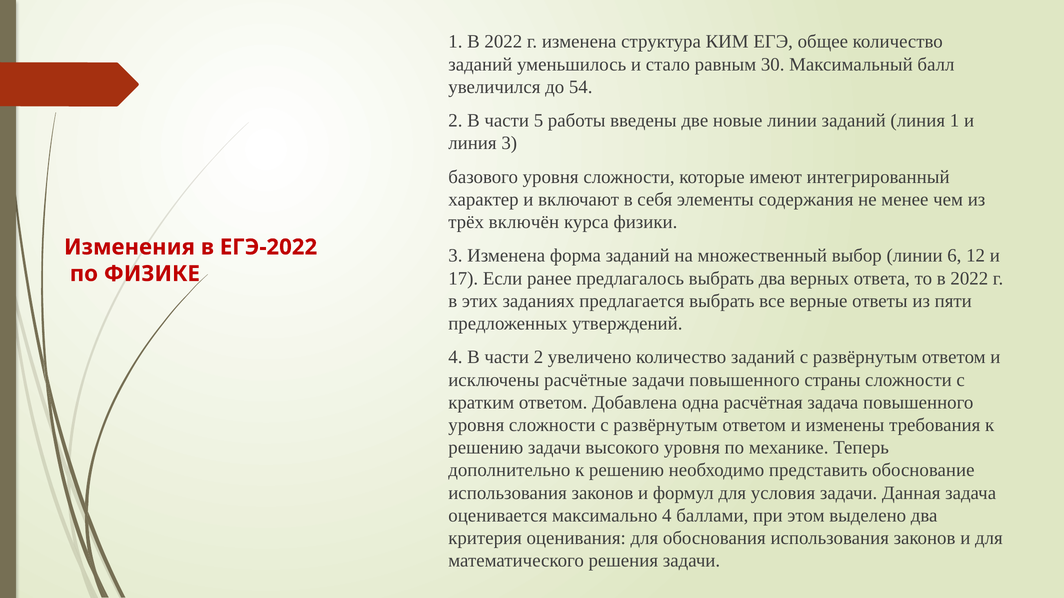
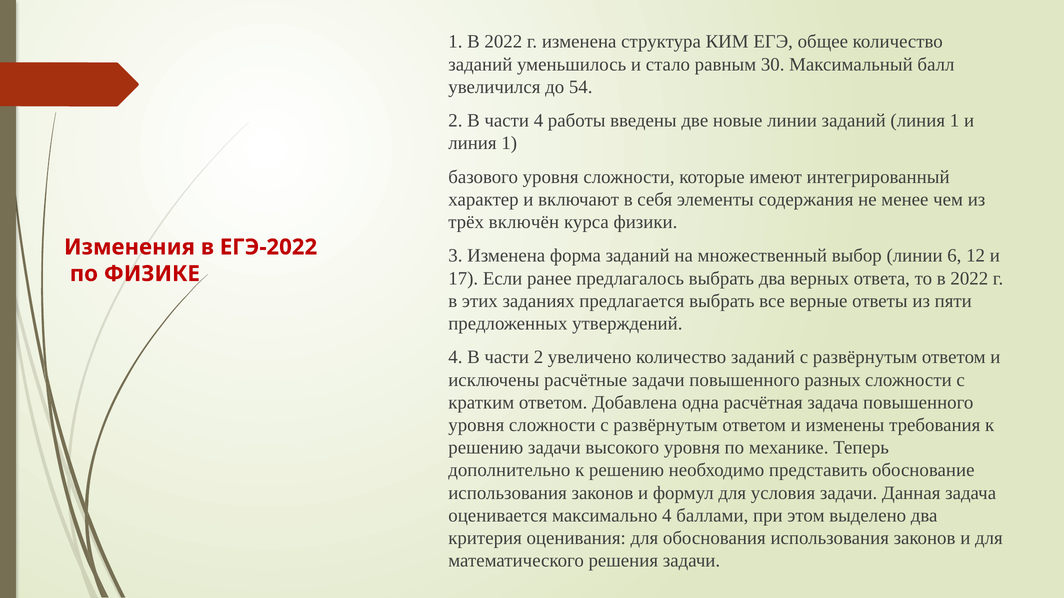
части 5: 5 -> 4 (538, 121)
3: 3 -> 1 (509, 143)
страны: страны -> разных (833, 380)
